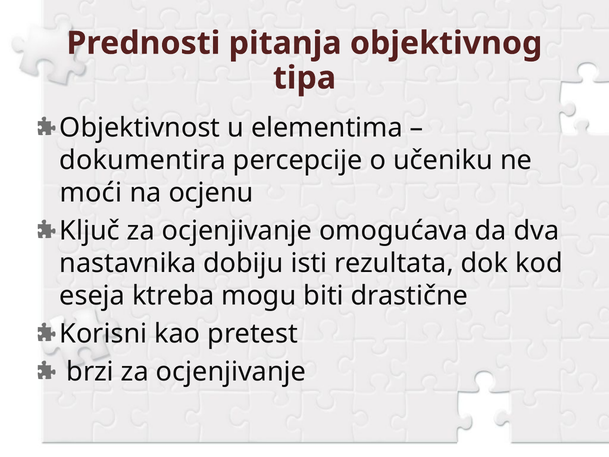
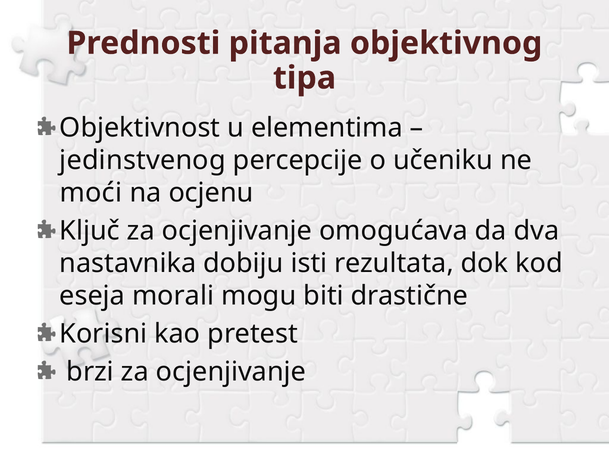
dokumentira: dokumentira -> jedinstvenog (143, 160)
ktreba: ktreba -> morali (173, 296)
